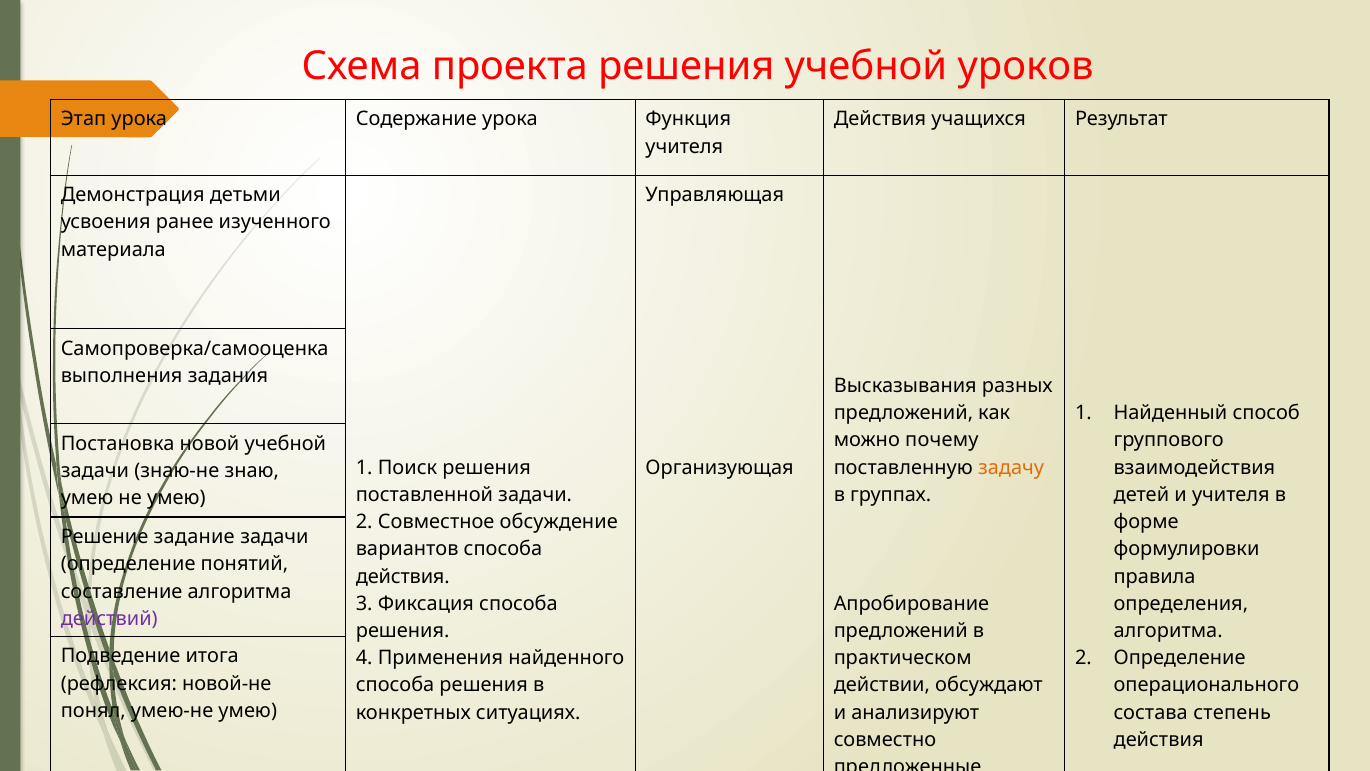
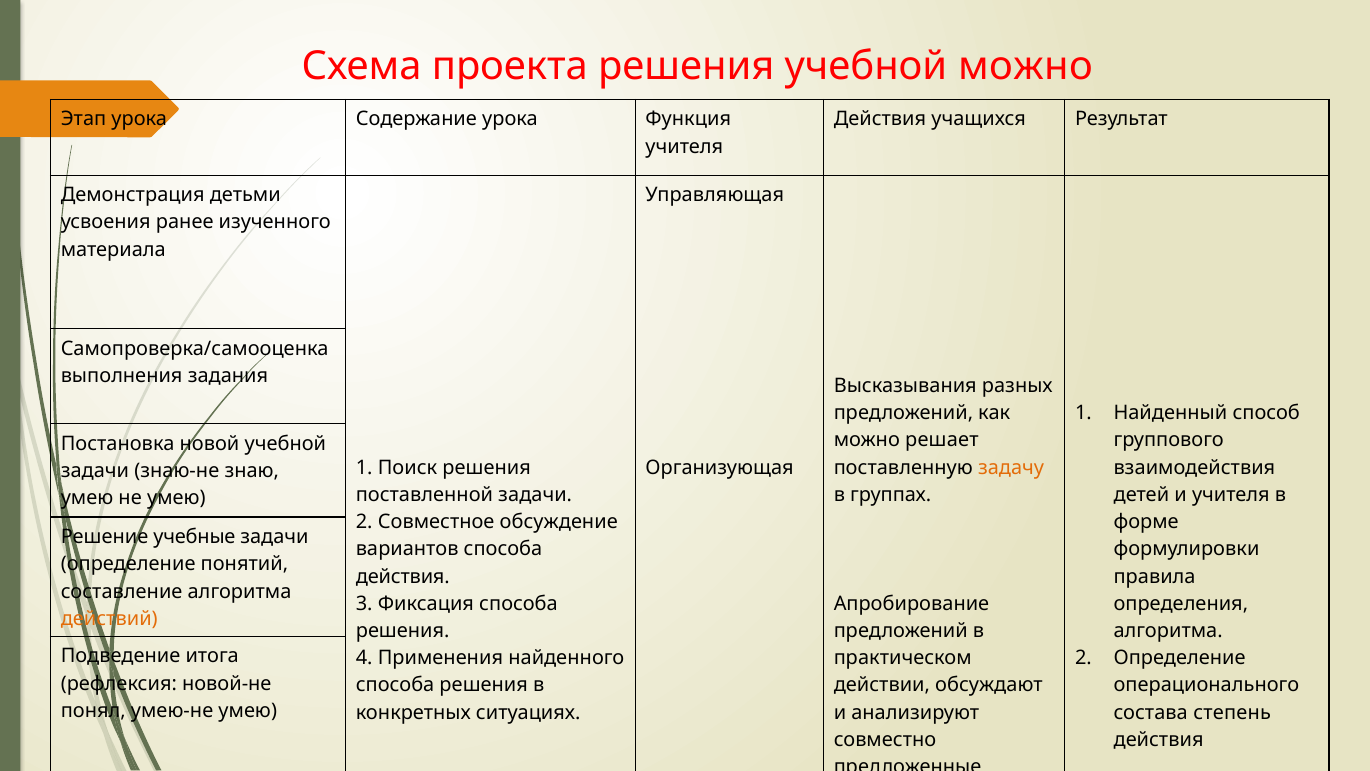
учебной уроков: уроков -> можно (1025, 66)
почему: почему -> решает (942, 440)
задание: задание -> учебные (194, 537)
действий colour: purple -> orange (109, 618)
